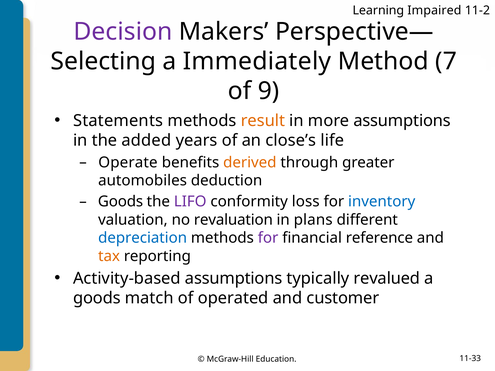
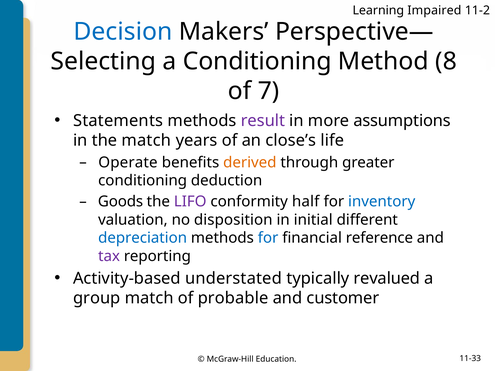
Decision colour: purple -> blue (123, 32)
a Immediately: Immediately -> Conditioning (257, 62)
7: 7 -> 8 (446, 62)
9: 9 -> 7 (269, 91)
result colour: orange -> purple (263, 121)
the added: added -> match (146, 141)
automobiles: automobiles -> conditioning (143, 181)
loss: loss -> half (306, 202)
revaluation: revaluation -> disposition (233, 220)
plans: plans -> initial (313, 220)
for colour: purple -> blue (268, 238)
tax colour: orange -> purple (109, 256)
Activity-based assumptions: assumptions -> understated (234, 279)
goods: goods -> group (97, 298)
operated: operated -> probable (233, 298)
